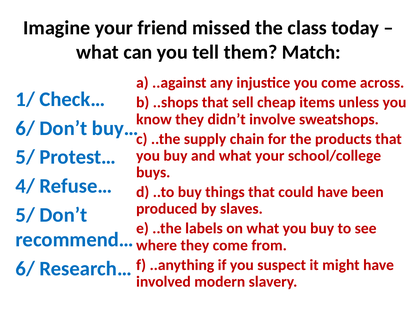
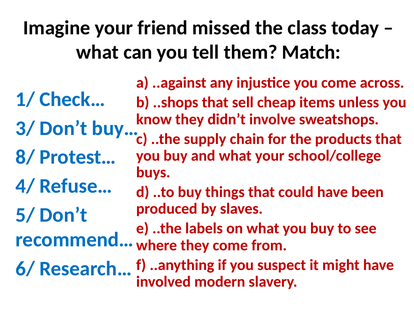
6/: 6/ -> 3/ (25, 128)
5/: 5/ -> 8/ (25, 157)
